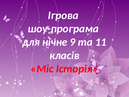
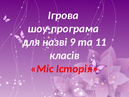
нічне: нічне -> назві (55, 42)
